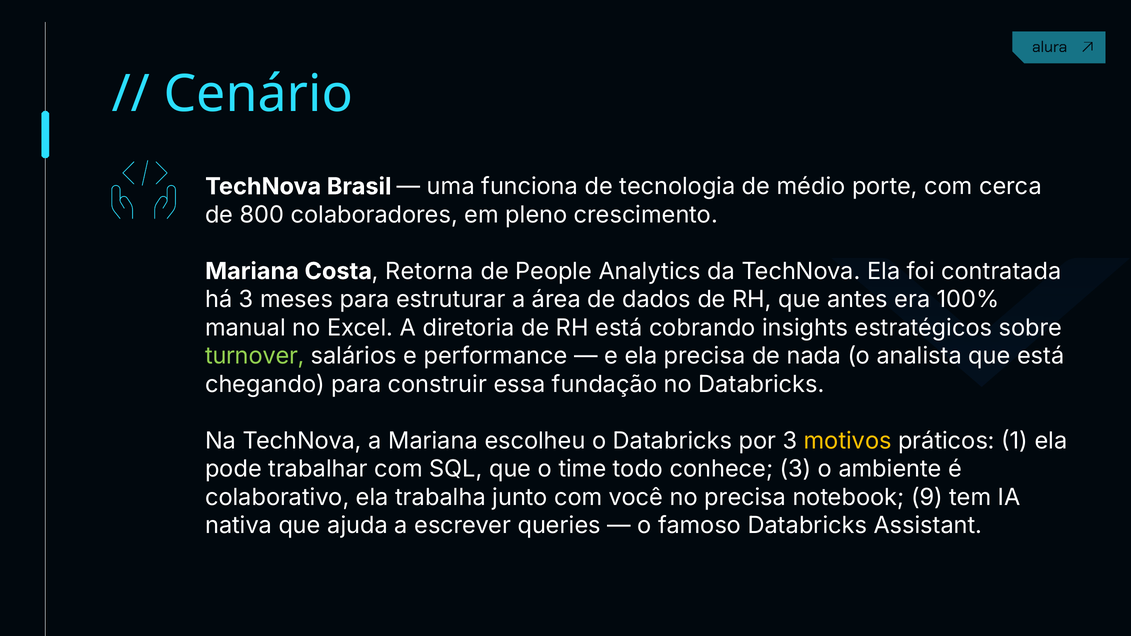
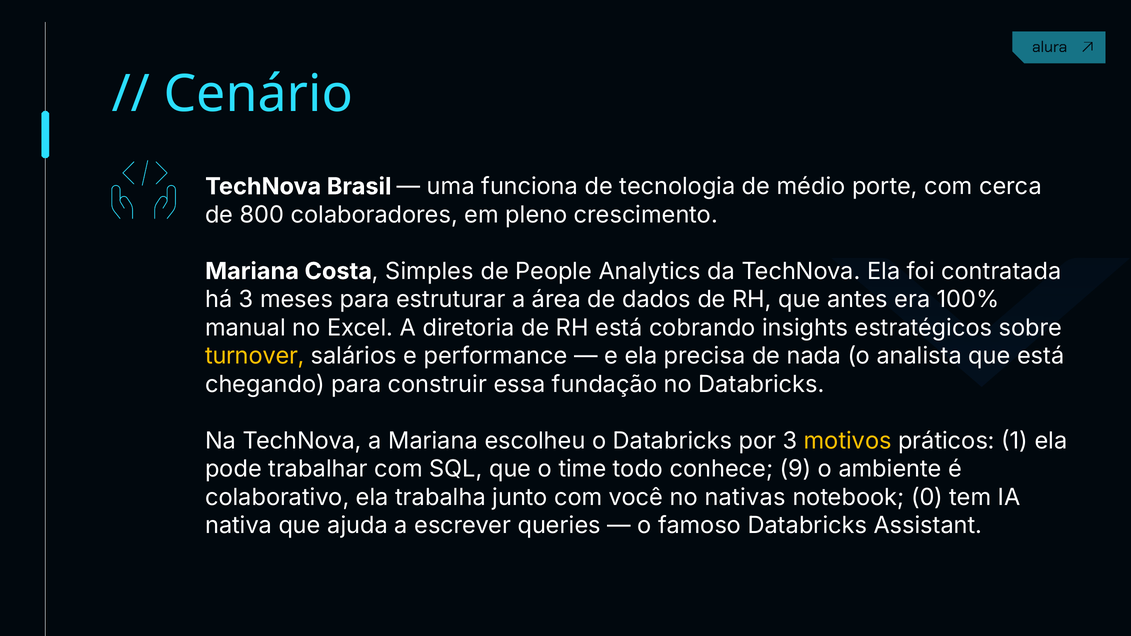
Retorna: Retorna -> Simples (430, 271)
turnover colour: light green -> yellow (255, 356)
conhece 3: 3 -> 9 (796, 469)
no precisa: precisa -> nativas (745, 498)
9: 9 -> 0 (927, 498)
